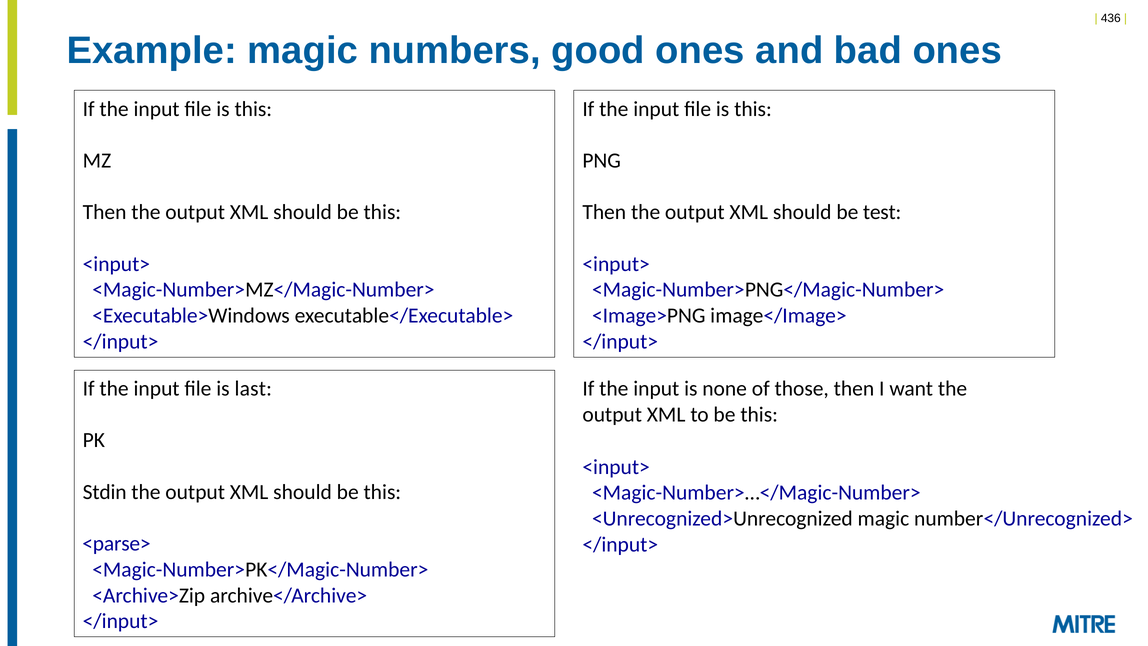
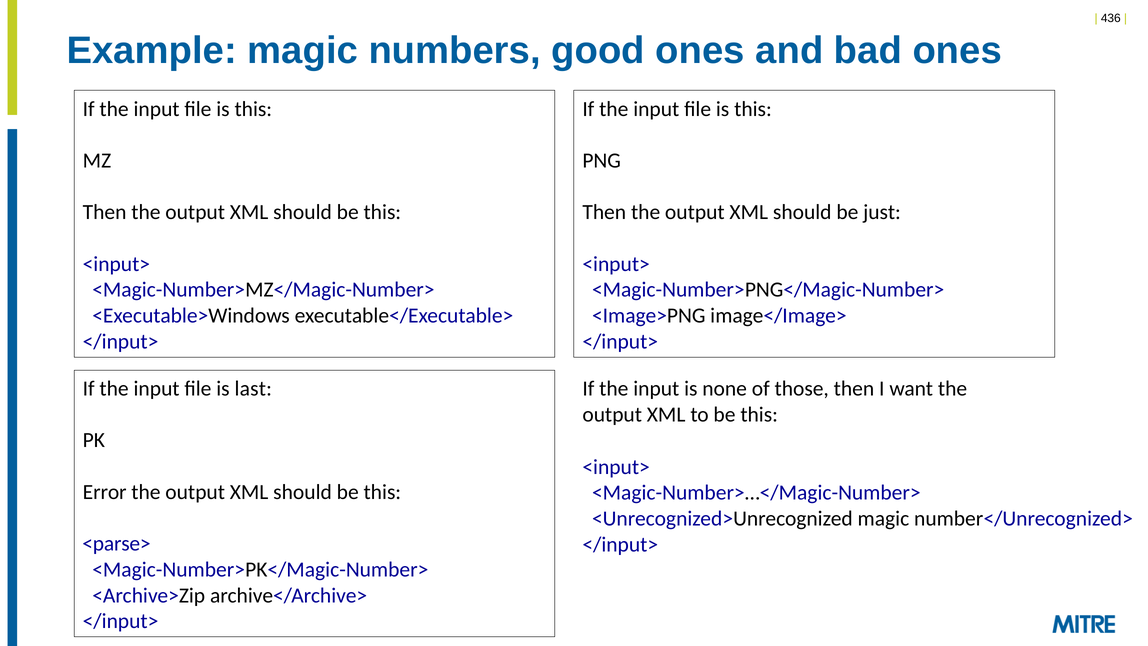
test: test -> just (882, 212)
Stdin: Stdin -> Error (105, 492)
